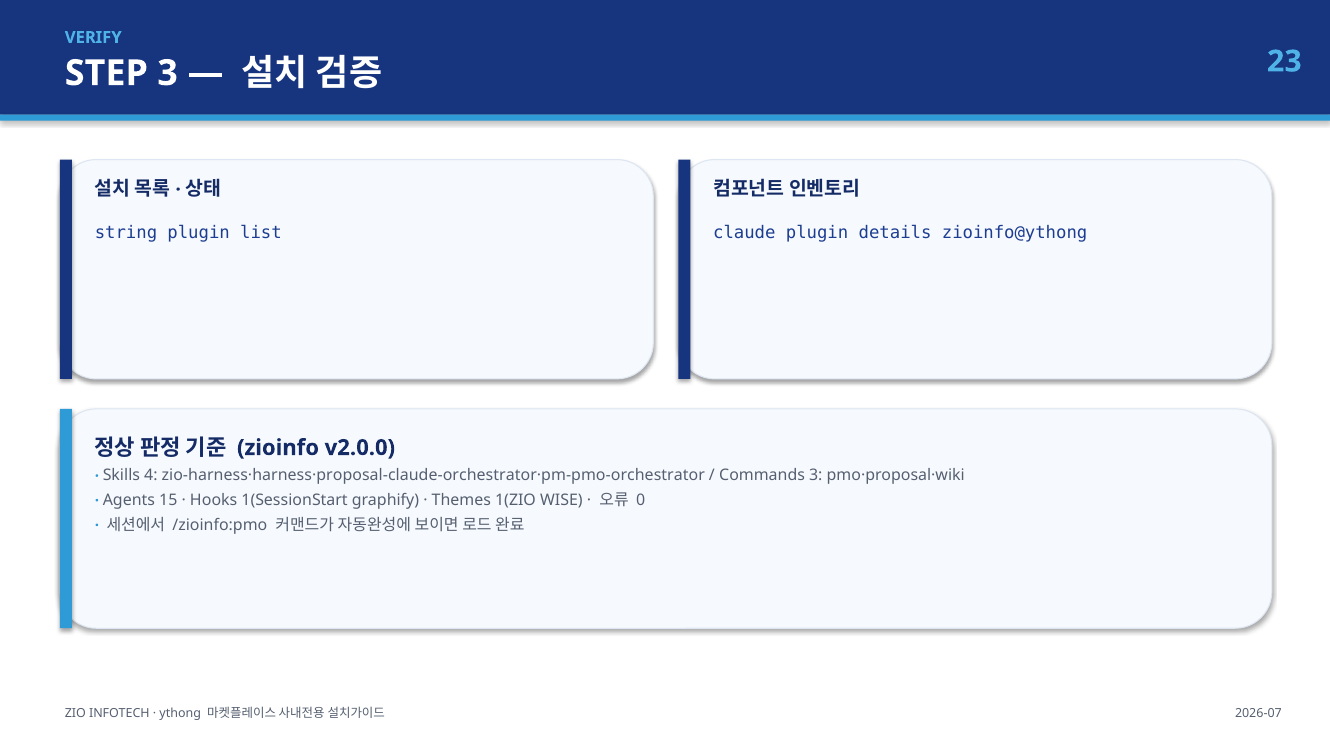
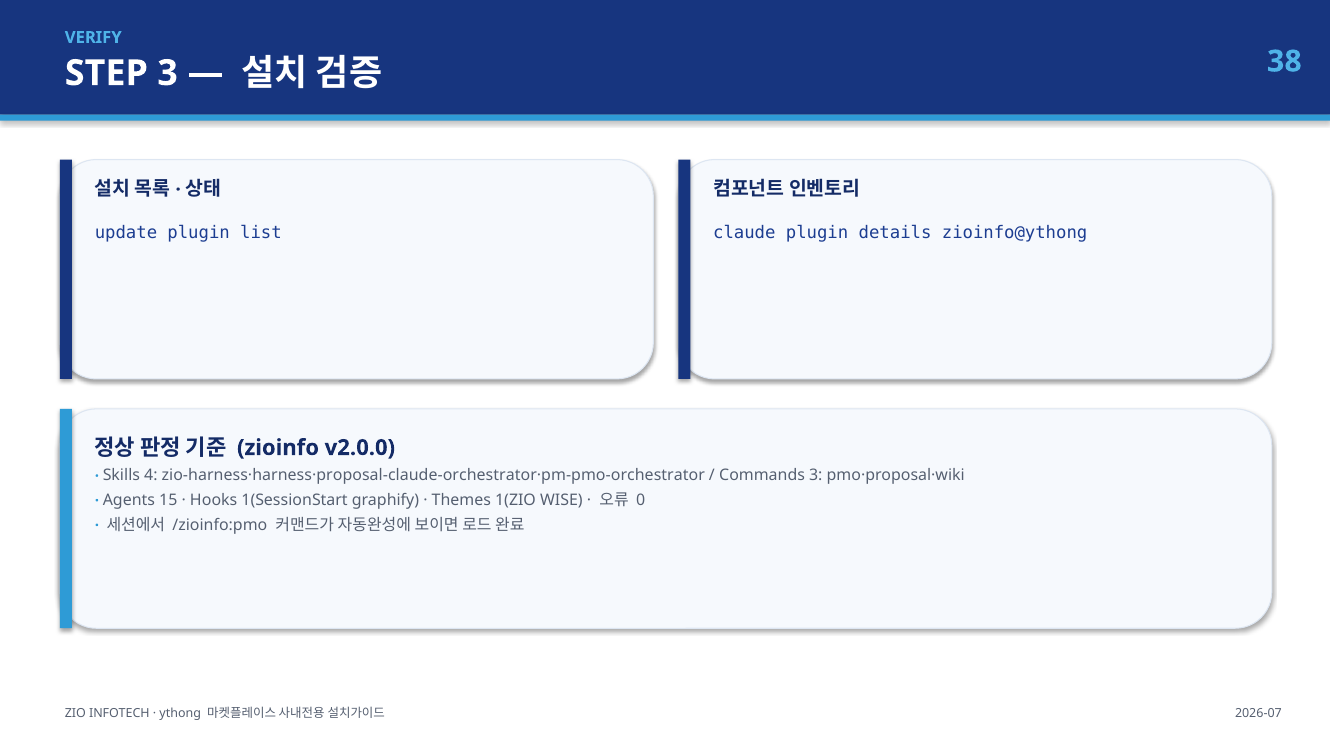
23: 23 -> 38 (1284, 61)
string: string -> update (126, 233)
